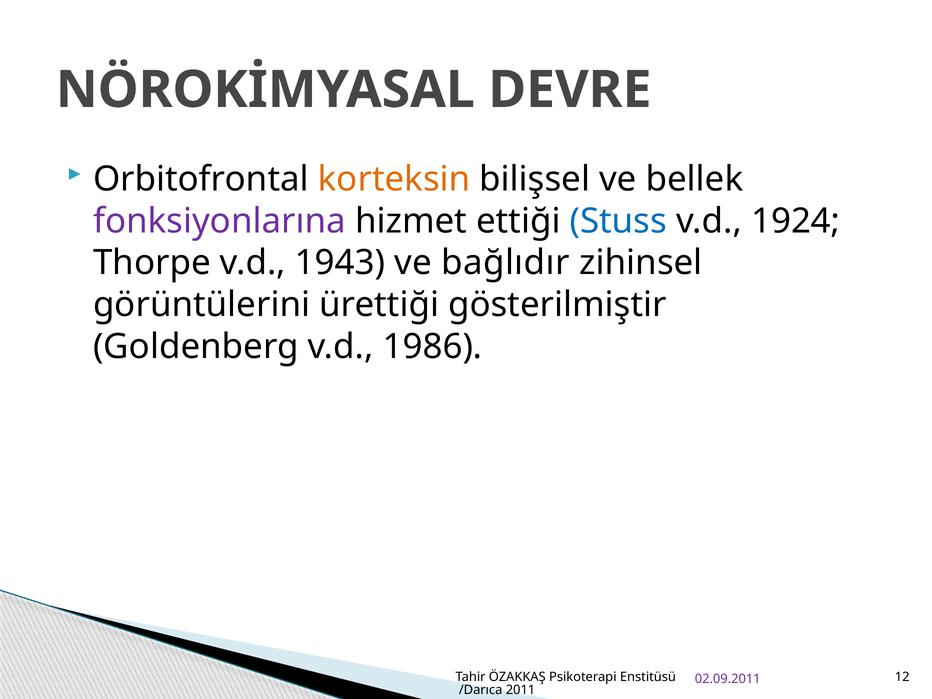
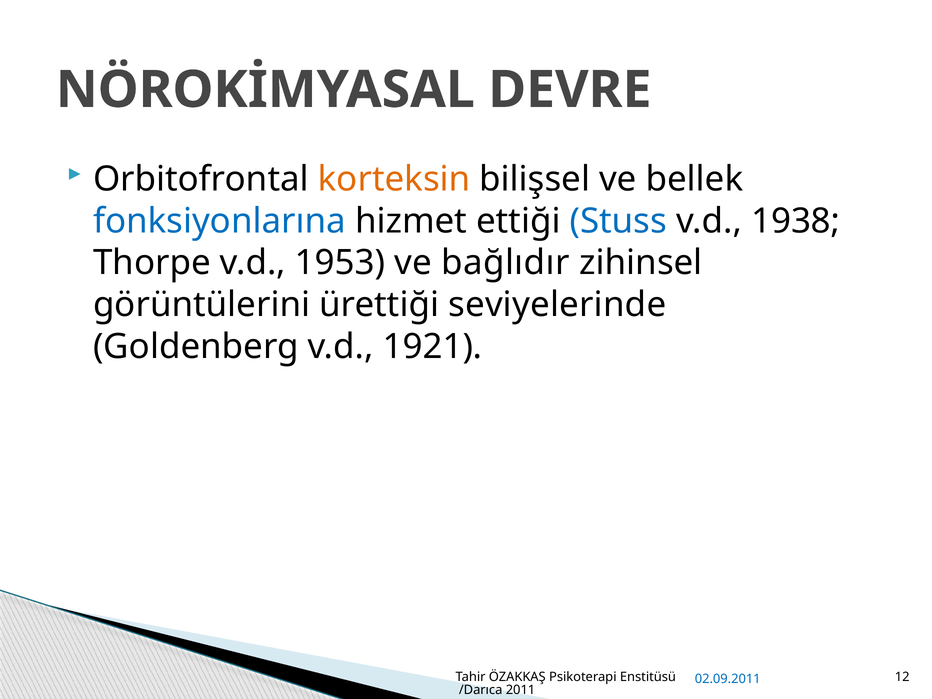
fonksiyonlarına colour: purple -> blue (220, 221)
1924: 1924 -> 1938 (796, 221)
1943: 1943 -> 1953 (340, 263)
gösterilmiştir: gösterilmiştir -> seviyelerinde (557, 305)
1986: 1986 -> 1921 (432, 347)
02.09.2011 colour: purple -> blue (728, 679)
